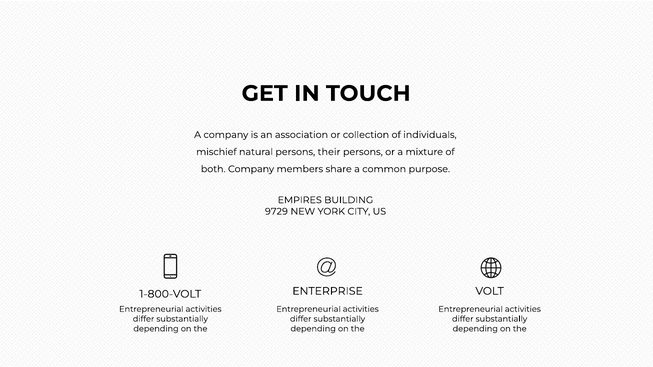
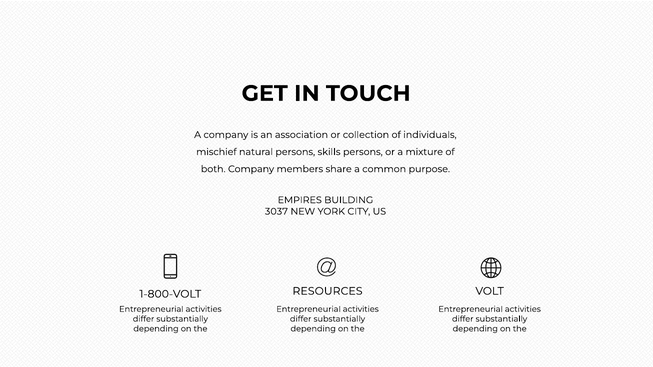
their: their -> skills (329, 152)
9729: 9729 -> 3037 (276, 212)
ENTERPRISE: ENTERPRISE -> RESOURCES (328, 291)
